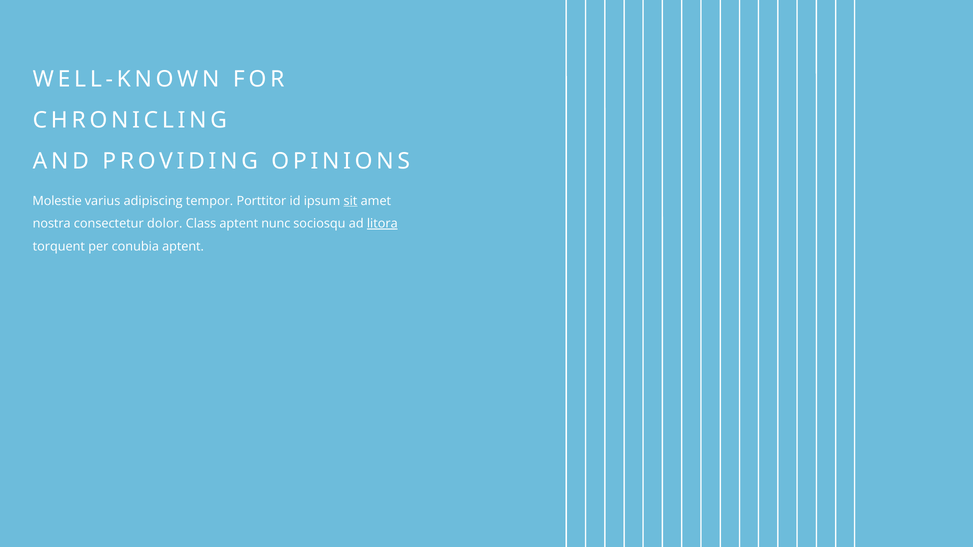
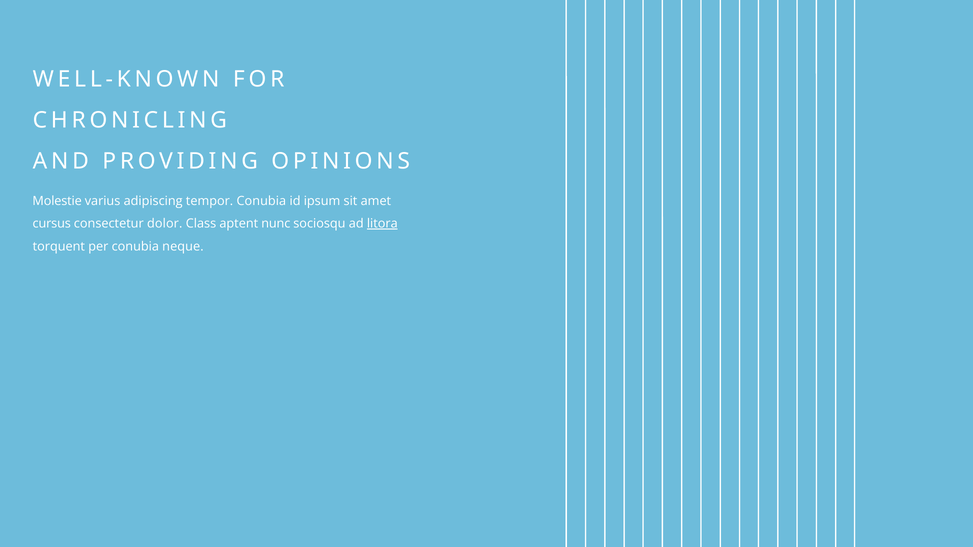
tempor Porttitor: Porttitor -> Conubia (261, 201)
sit underline: present -> none (350, 201)
nostra: nostra -> cursus (52, 224)
conubia aptent: aptent -> neque (183, 247)
